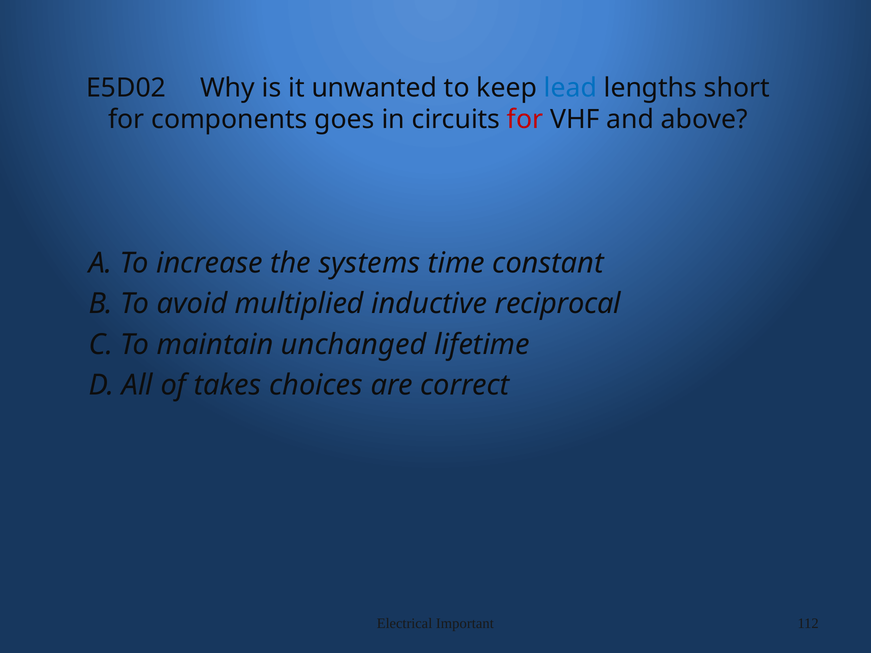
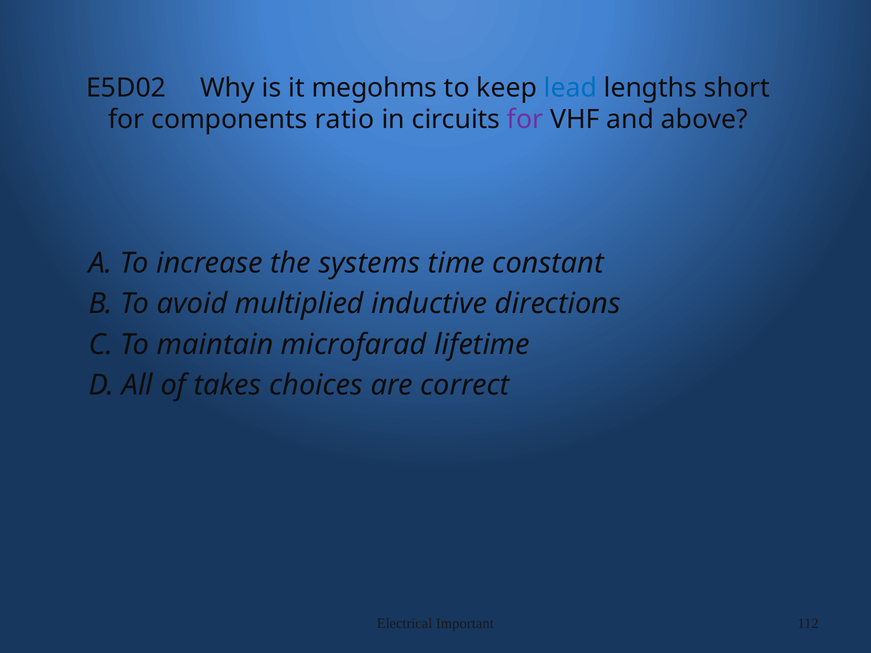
unwanted: unwanted -> megohms (374, 88)
goes: goes -> ratio (344, 120)
for colour: red -> purple (525, 120)
reciprocal: reciprocal -> directions (558, 304)
unchanged: unchanged -> microfarad (354, 345)
